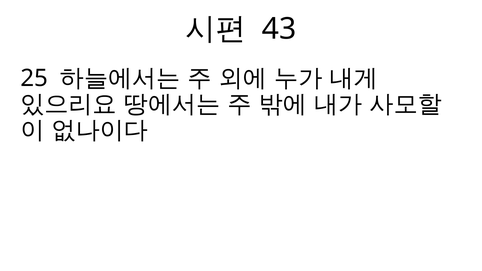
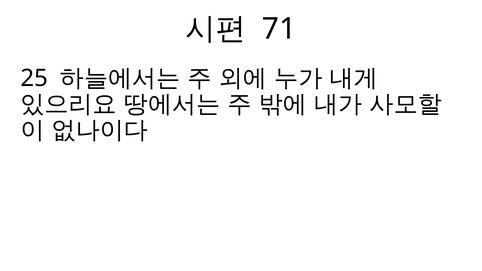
43: 43 -> 71 (279, 29)
